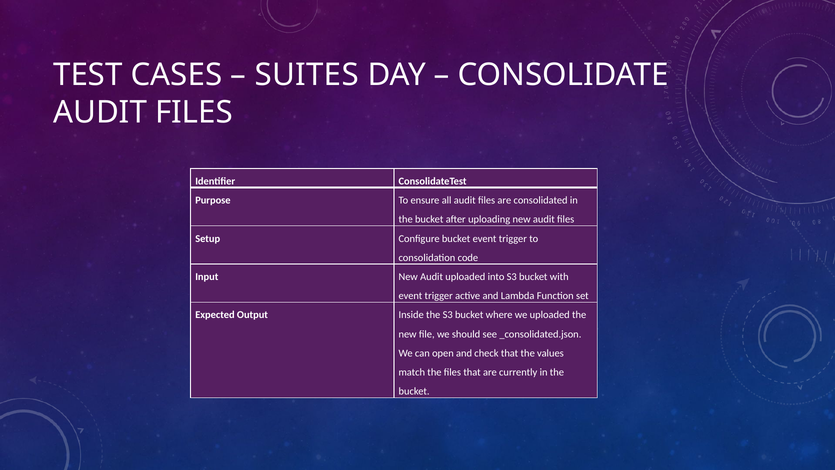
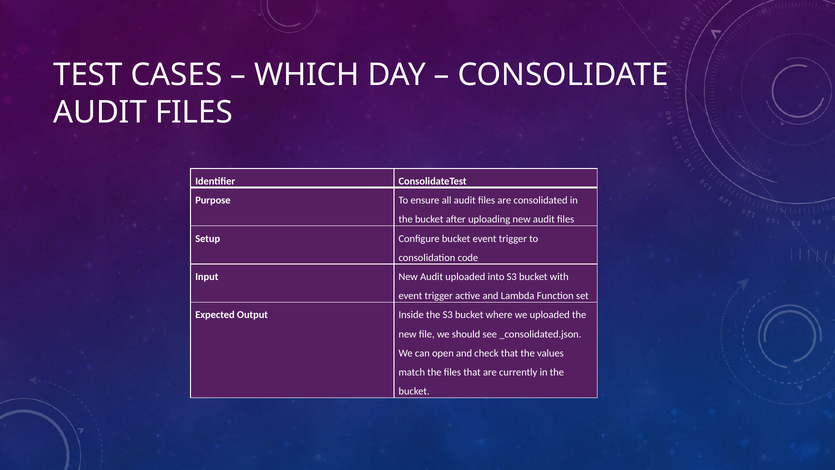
SUITES: SUITES -> WHICH (307, 75)
